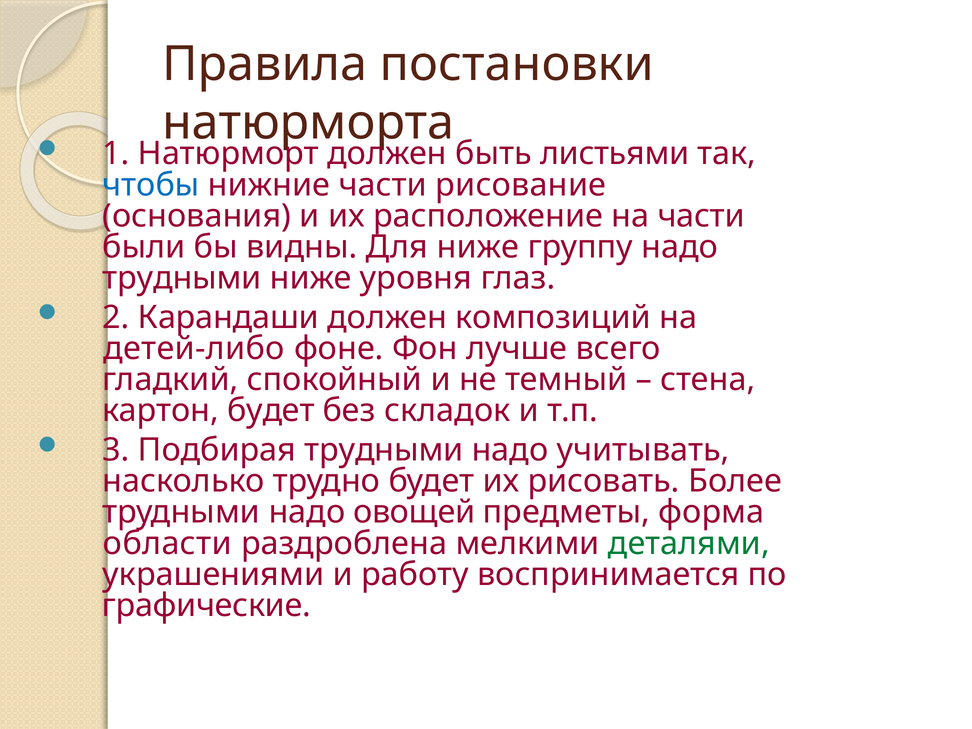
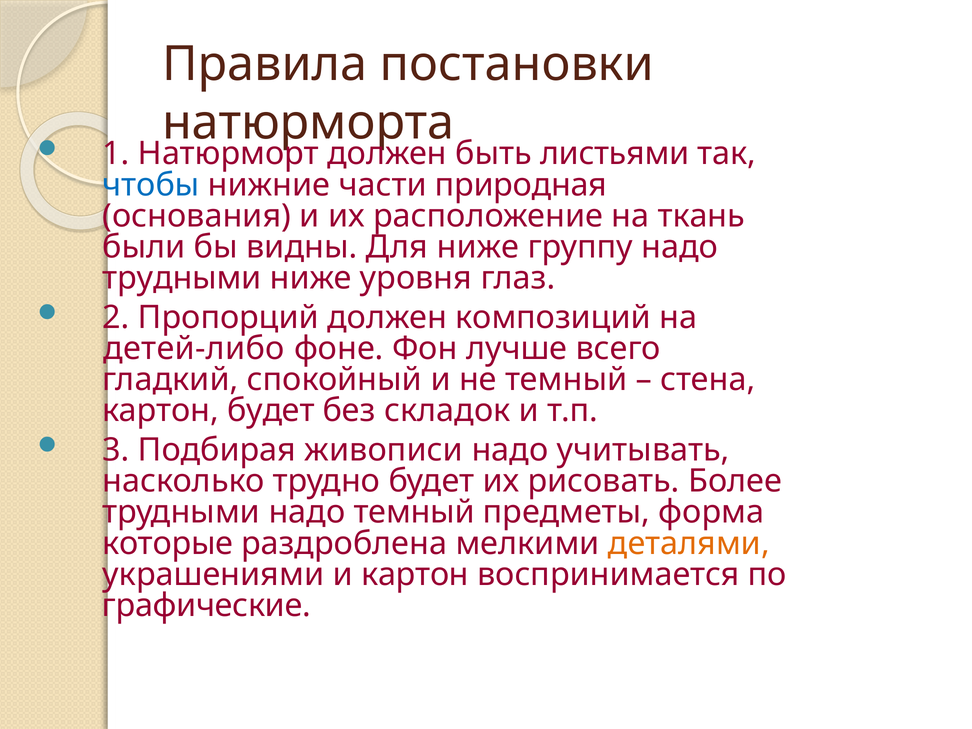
рисование: рисование -> природная (521, 185)
на части: части -> ткань (701, 216)
Карандаши: Карандаши -> Пропорций (228, 317)
Подбирая трудными: трудными -> живописи (384, 450)
надо овощей: овощей -> темный (414, 512)
области: области -> которые (168, 543)
деталями colour: green -> orange (689, 543)
и работу: работу -> картон (415, 574)
